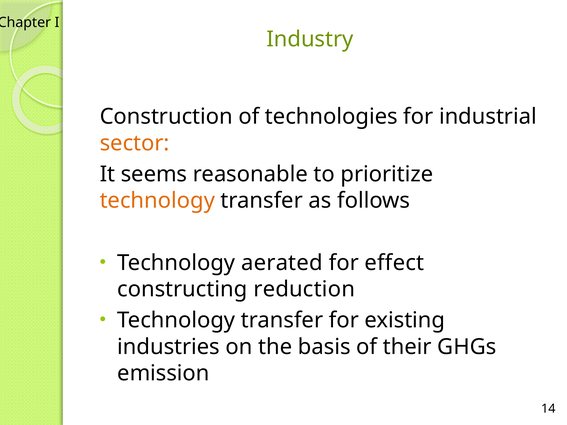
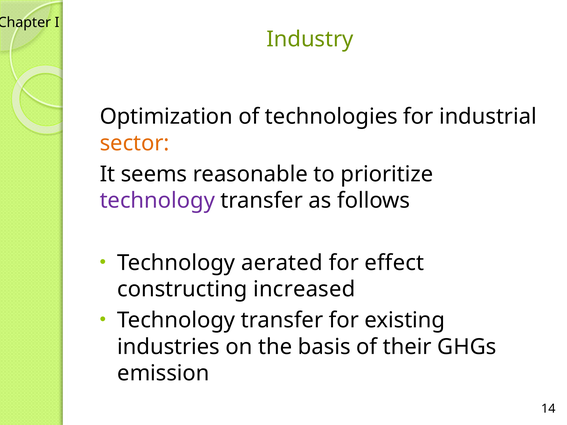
Construction: Construction -> Optimization (166, 117)
technology colour: orange -> purple (157, 201)
reduction: reduction -> increased (304, 289)
